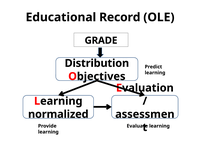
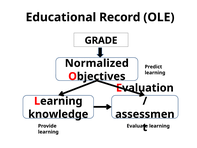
Distribution: Distribution -> Normalized (97, 63)
normalized: normalized -> knowledge (58, 114)
